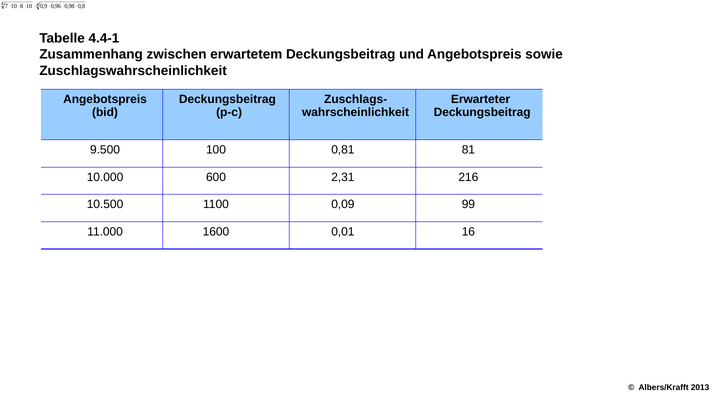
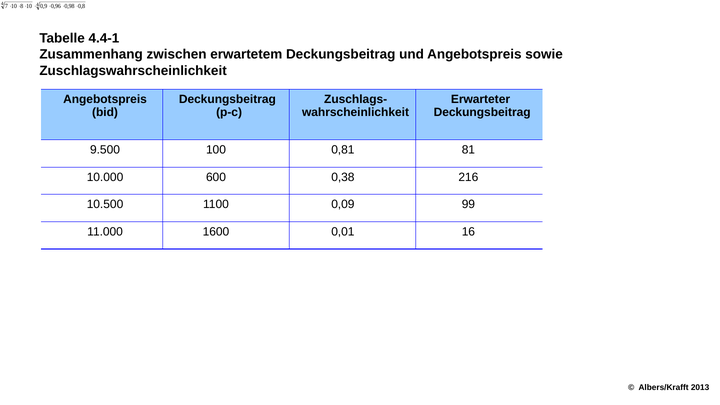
2,31: 2,31 -> 0,38 (343, 177)
